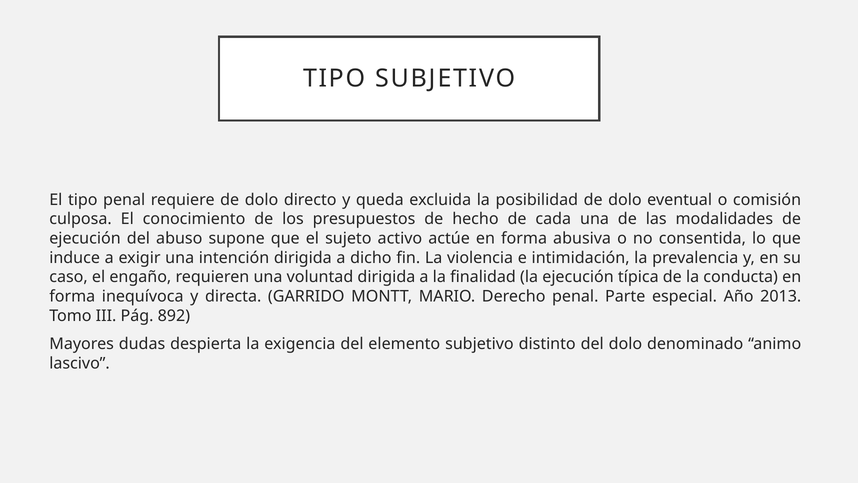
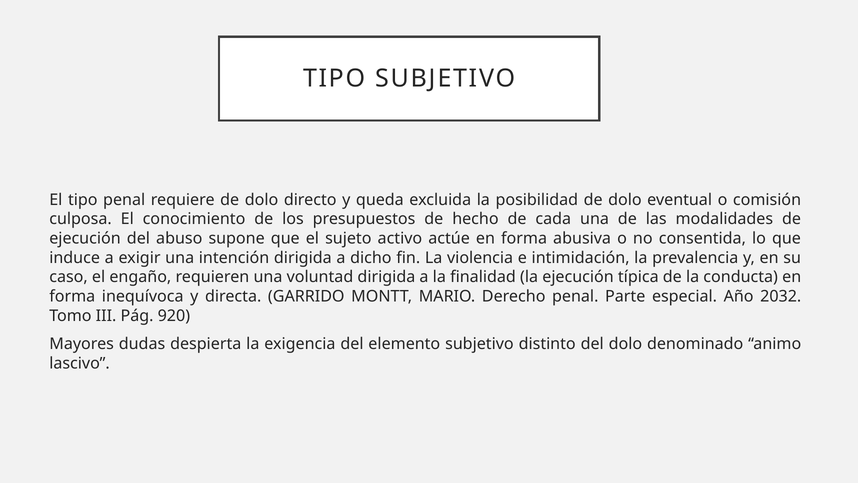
2013: 2013 -> 2032 (781, 296)
892: 892 -> 920 (174, 315)
